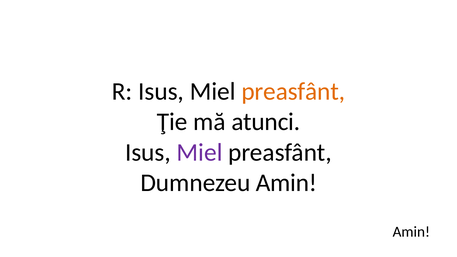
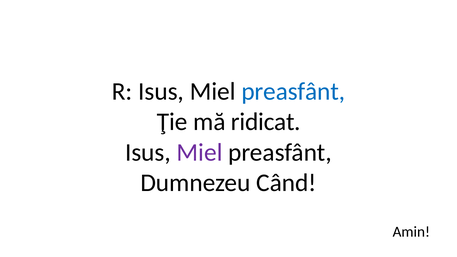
preasfânt colour: orange -> blue (293, 91)
atunci: atunci -> ridicat (266, 122)
Dumnezeu Amin: Amin -> Când (286, 183)
